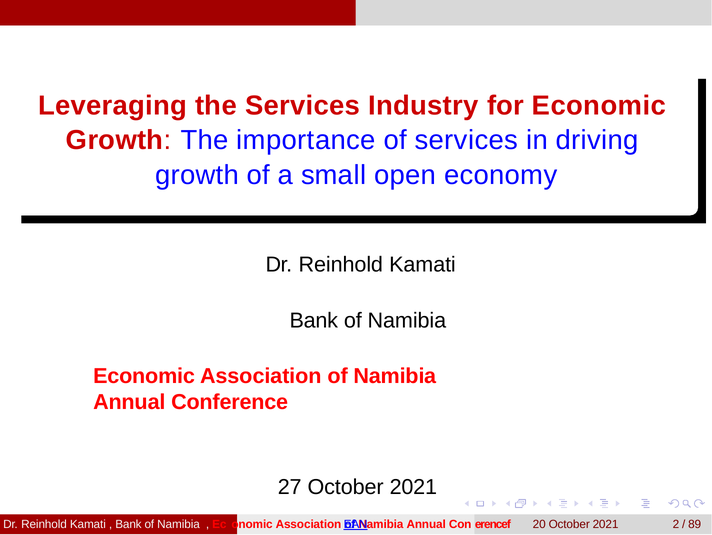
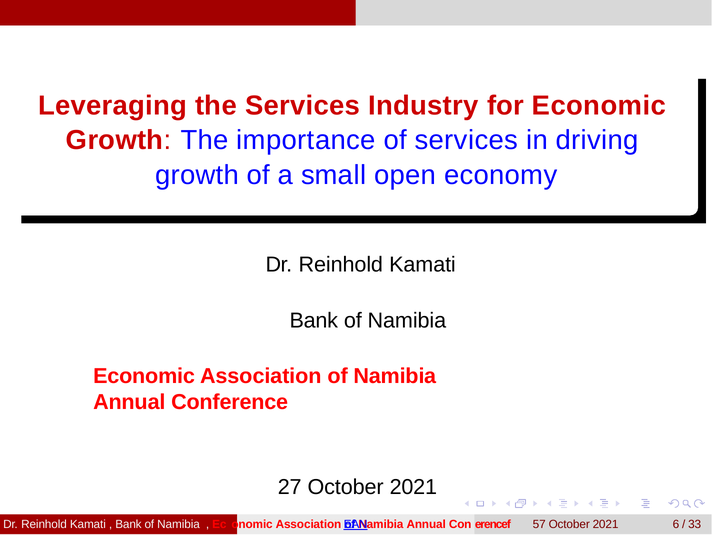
20: 20 -> 57 (539, 524)
2: 2 -> 6 (676, 524)
89: 89 -> 33 (695, 524)
